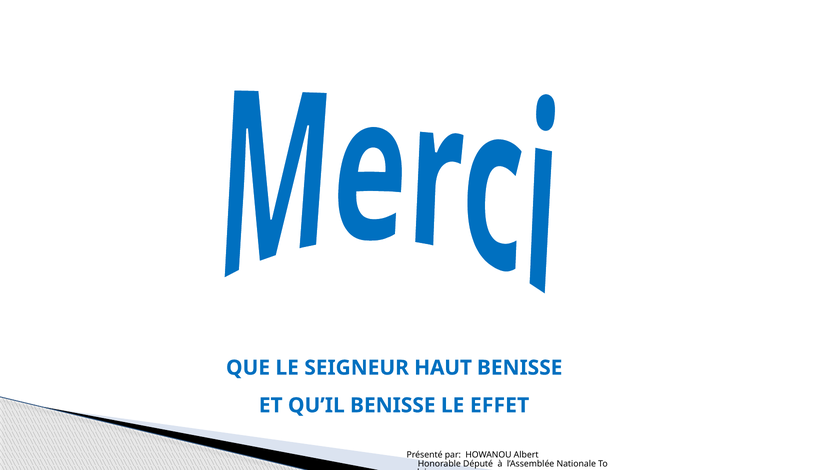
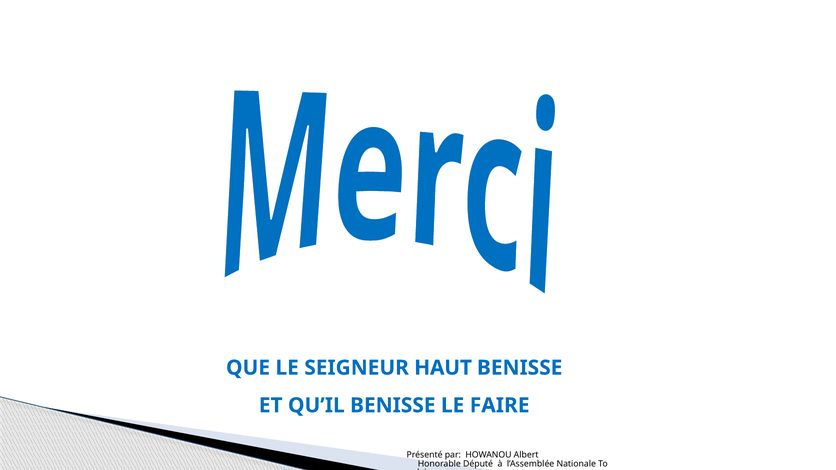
EFFET: EFFET -> FAIRE (500, 406)
